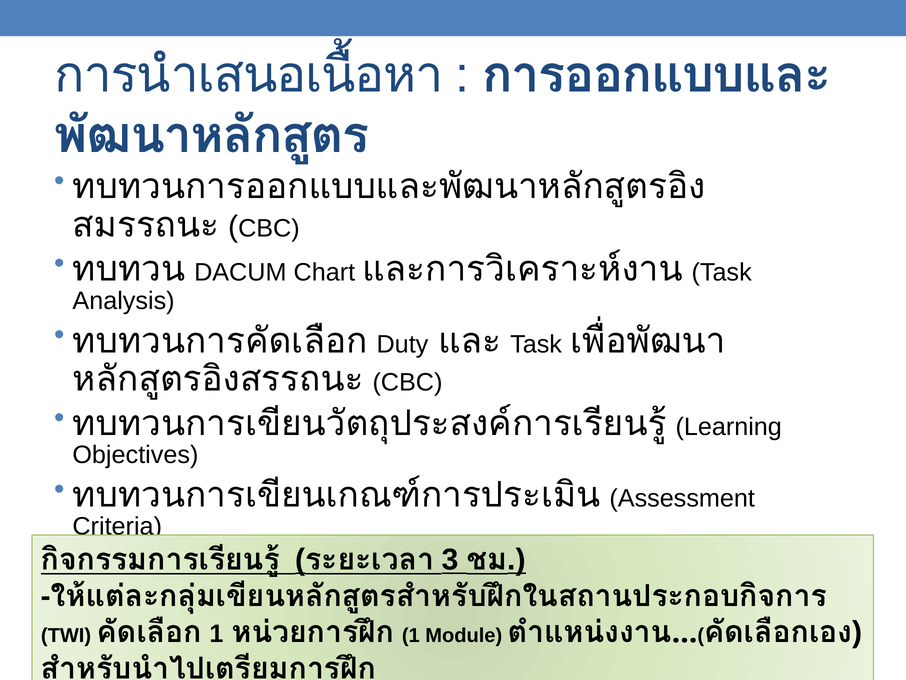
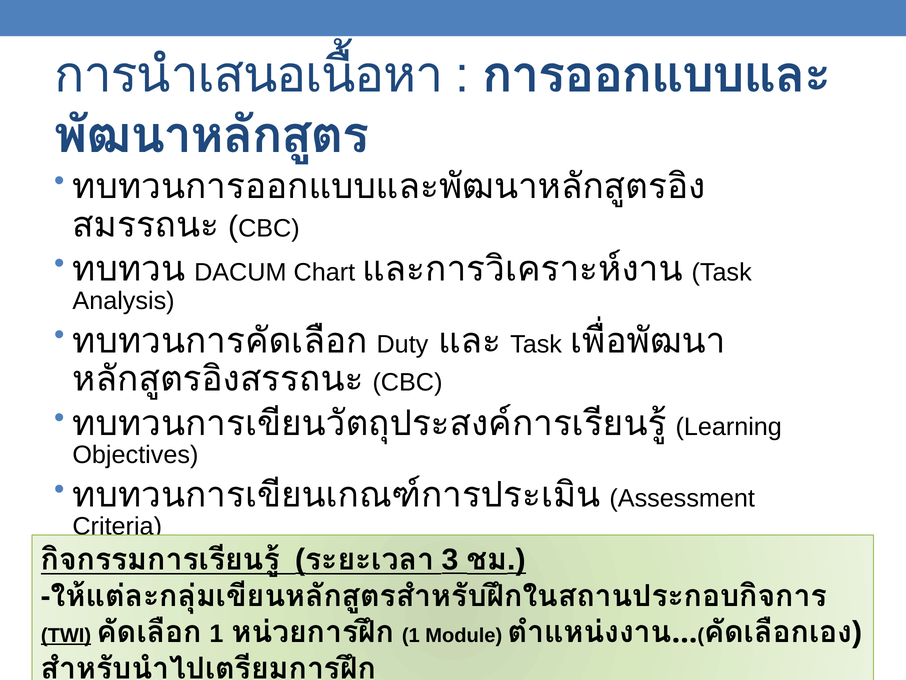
TWI underline: none -> present (66, 635)
